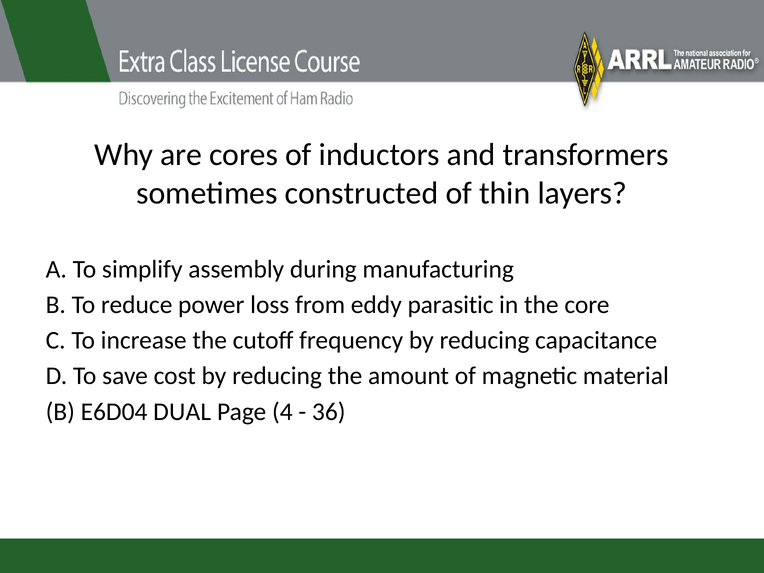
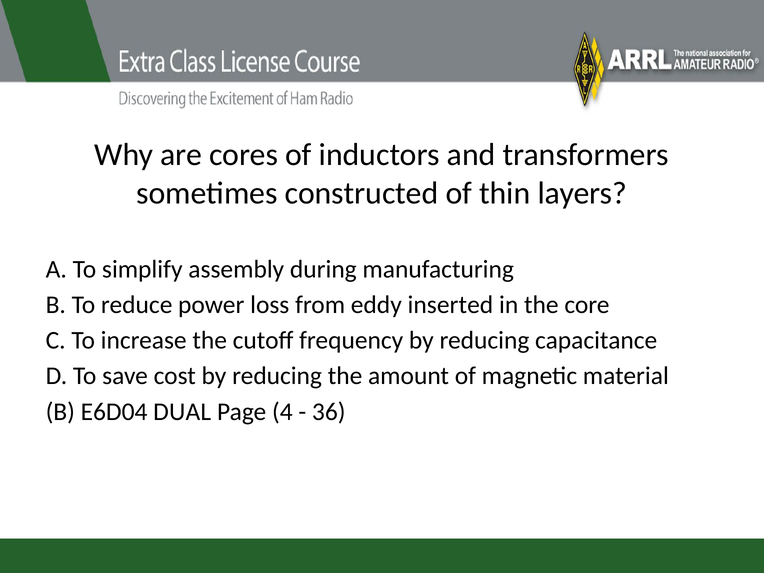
parasitic: parasitic -> inserted (450, 305)
